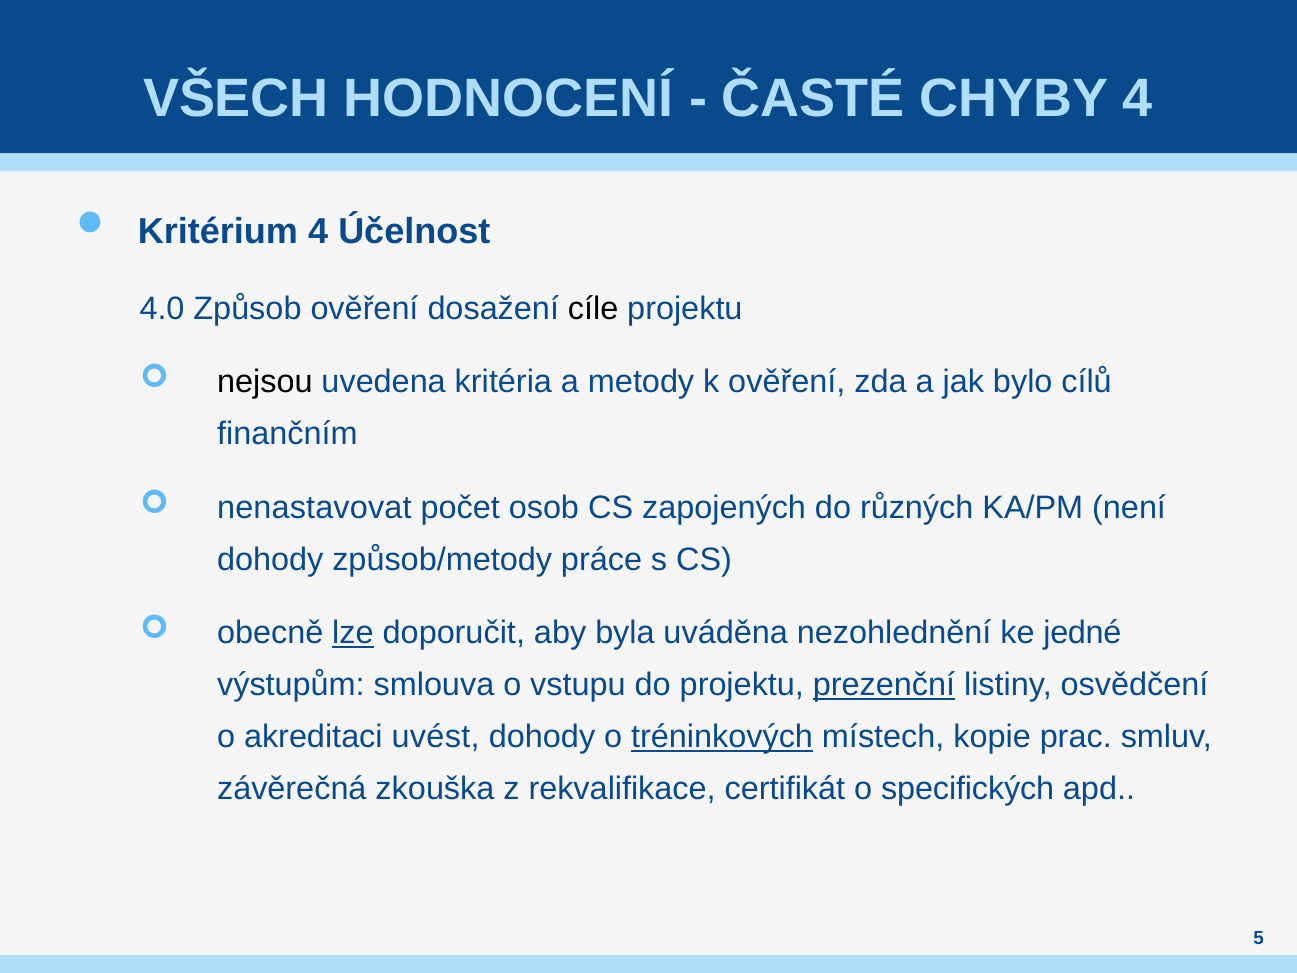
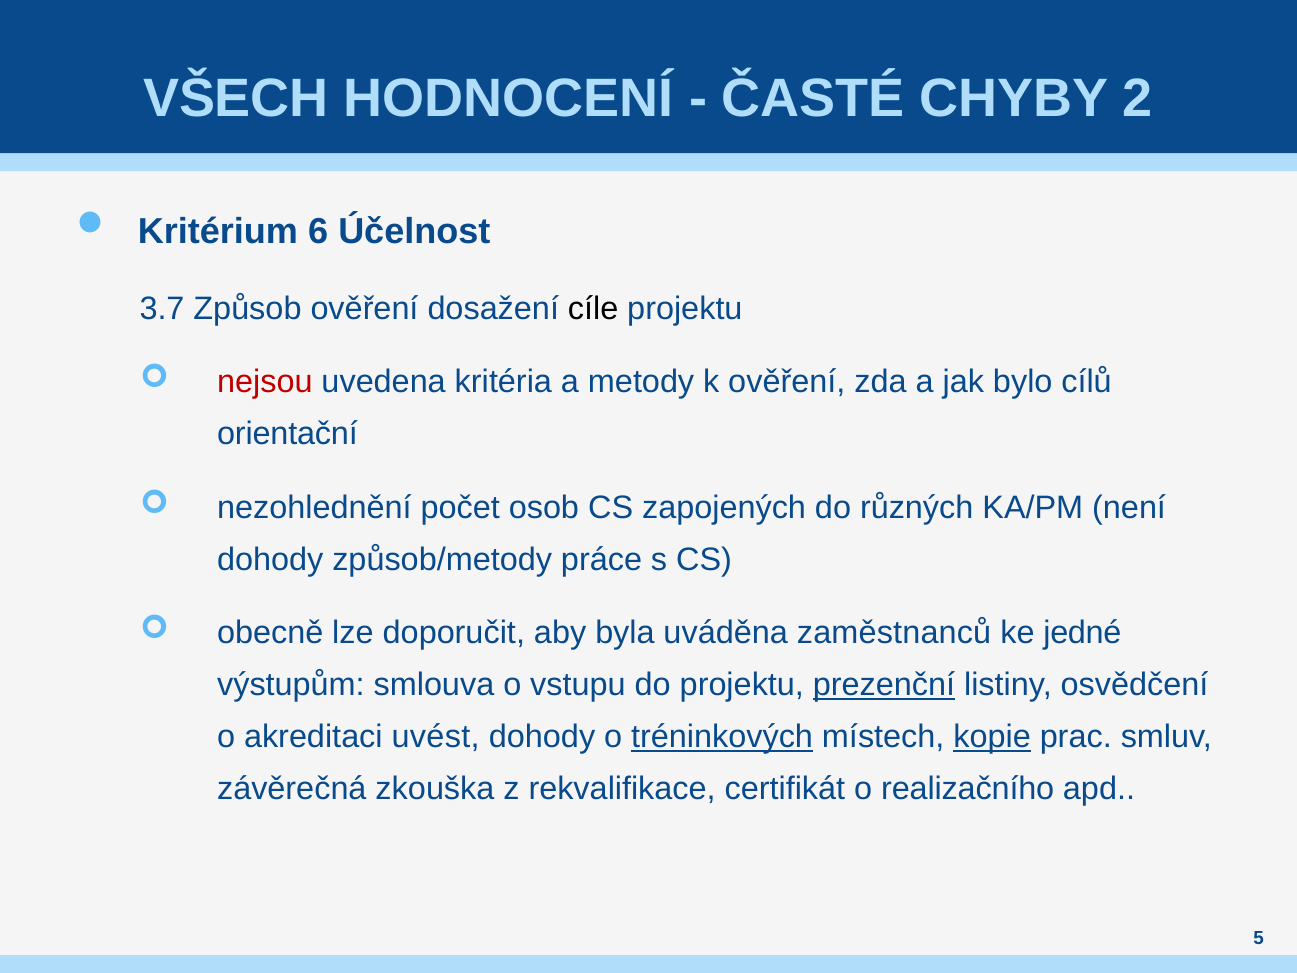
CHYBY 4: 4 -> 2 (1138, 99)
Kritérium 4: 4 -> 6 (318, 232)
4.0: 4.0 -> 3.7 (162, 309)
nejsou colour: black -> red (265, 382)
finančním: finančním -> orientační (287, 434)
nenastavovat: nenastavovat -> nezohlednění (314, 508)
lze underline: present -> none (353, 633)
nezohlednění: nezohlednění -> zaměstnanců (894, 633)
kopie underline: none -> present (992, 737)
specifických: specifických -> realizačního (968, 789)
